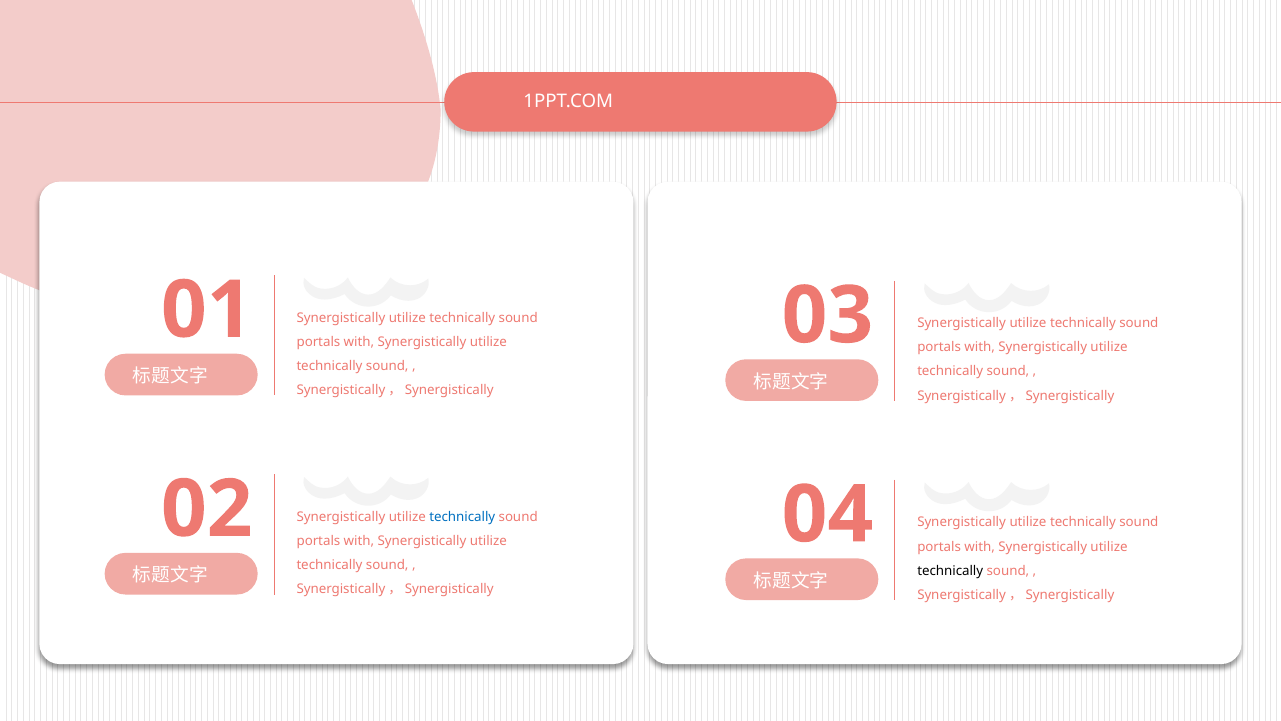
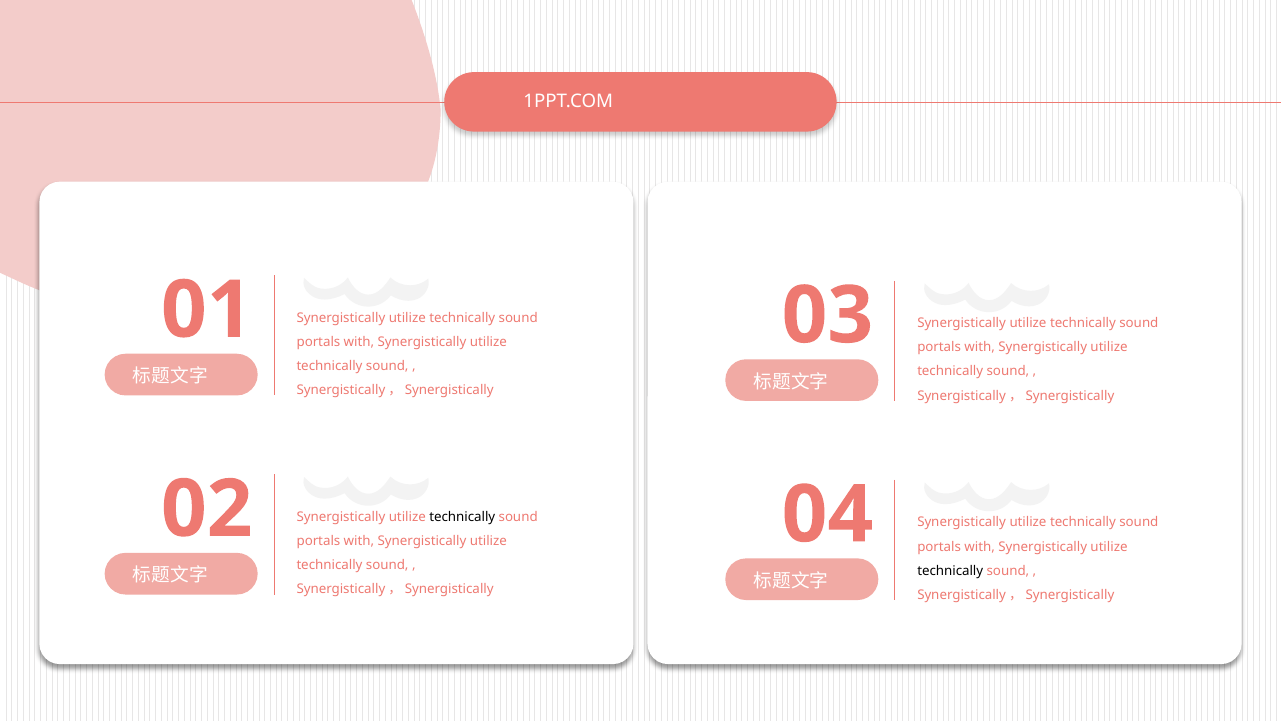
technically colour: blue -> black (462, 517)
